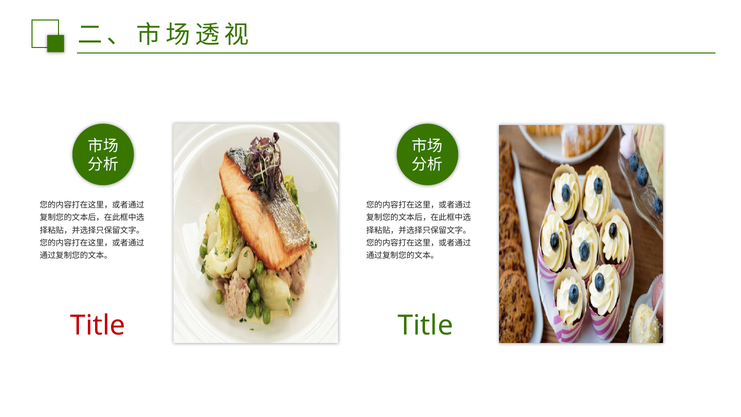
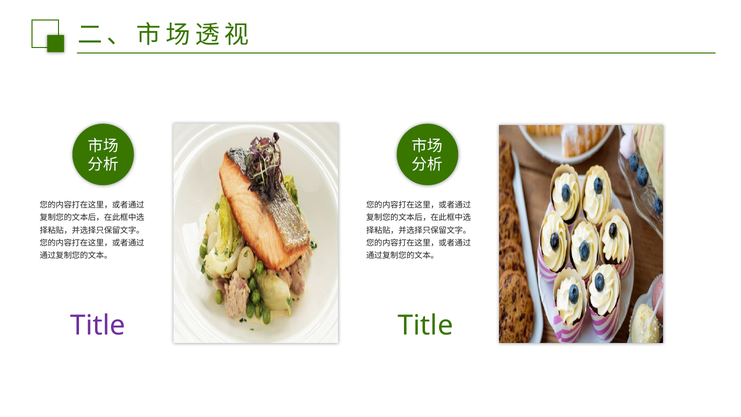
Title colour: red -> purple (98, 325)
